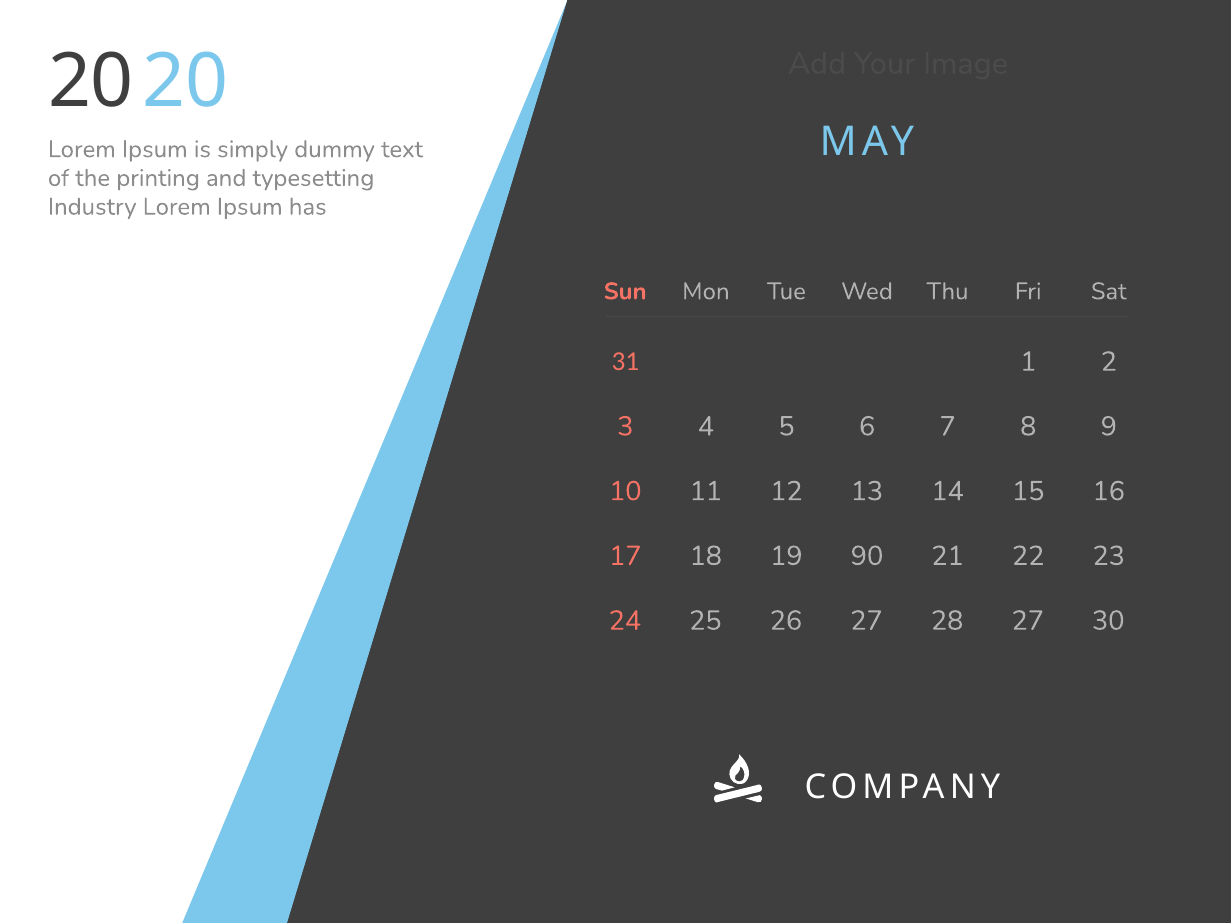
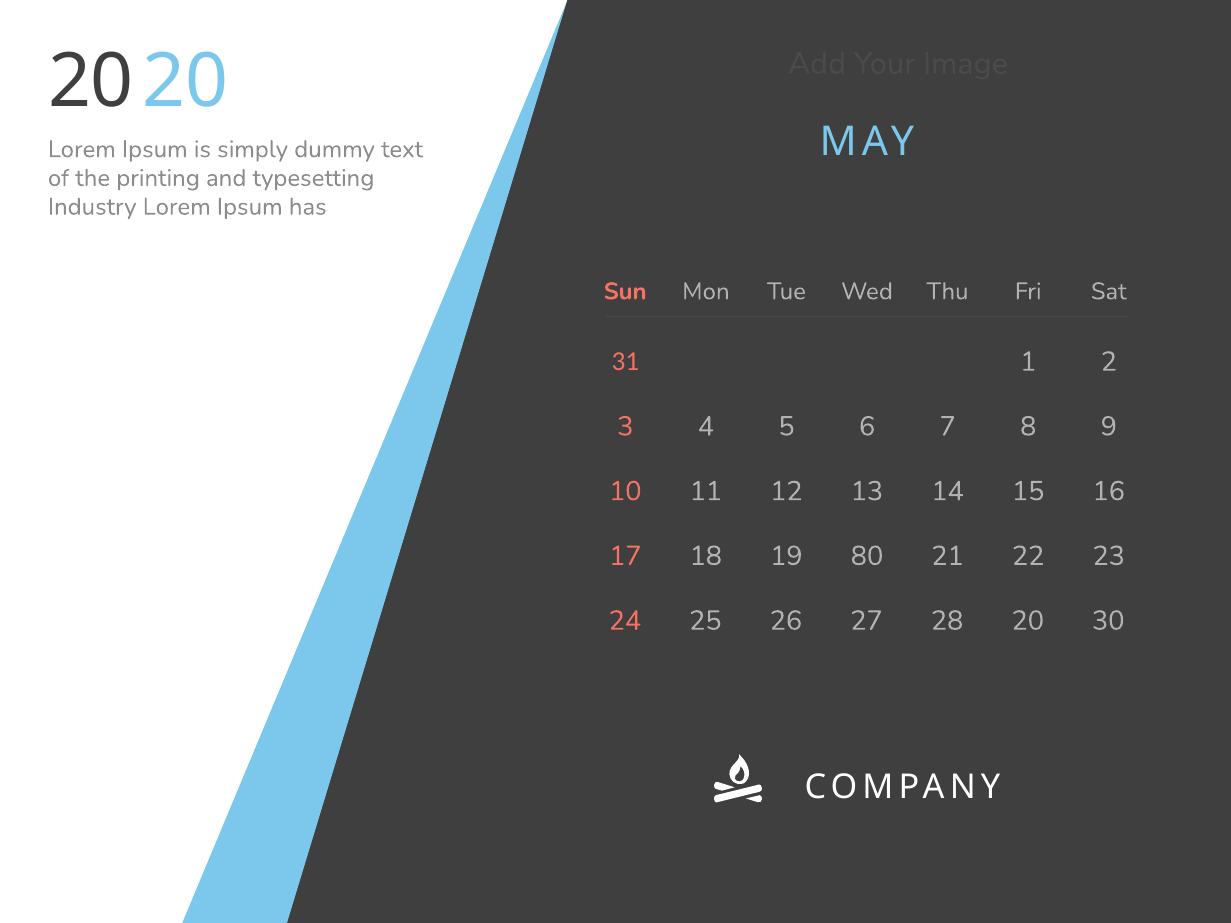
90: 90 -> 80 (867, 556)
28 27: 27 -> 20 (1028, 621)
